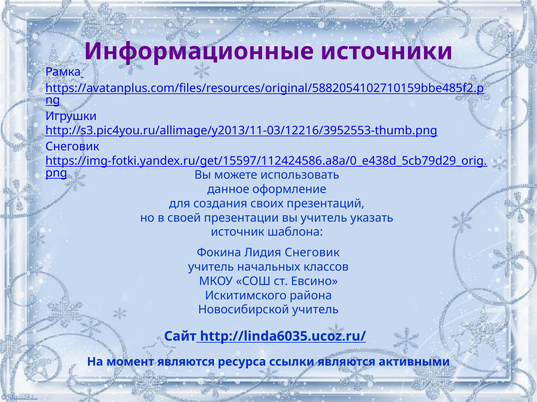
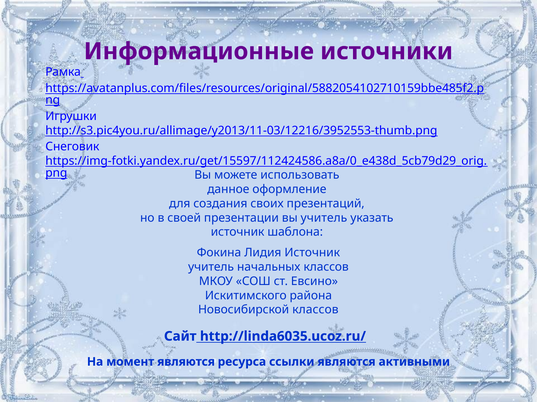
Лидия Снеговик: Снеговик -> Источник (312, 253)
Новосибирской учитель: учитель -> классов (315, 310)
